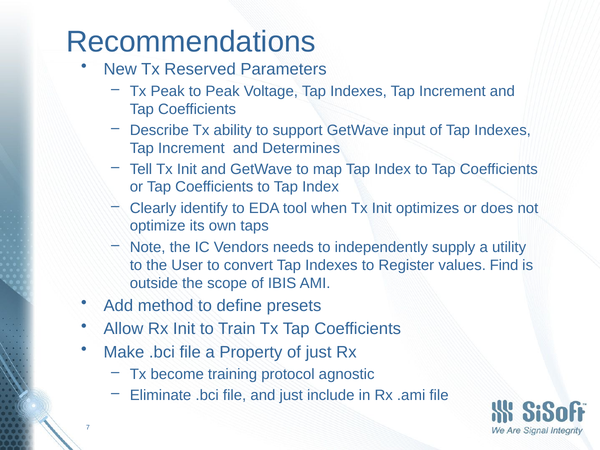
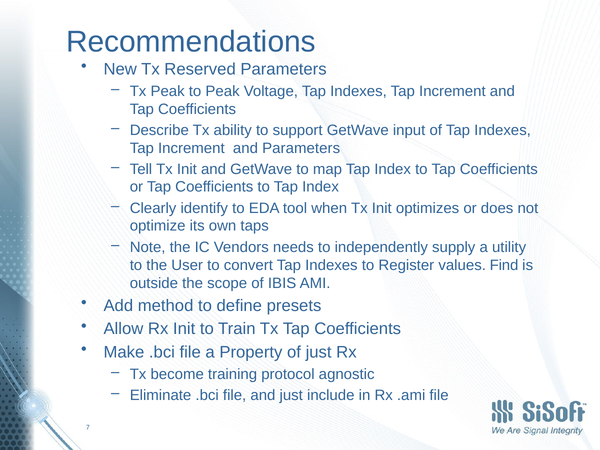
and Determines: Determines -> Parameters (301, 148)
